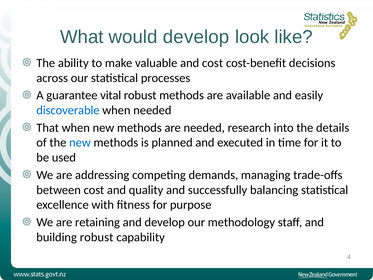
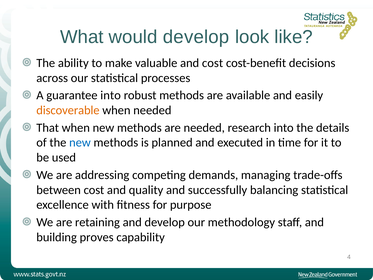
guarantee vital: vital -> into (111, 95)
discoverable colour: blue -> orange (68, 110)
building robust: robust -> proves (97, 237)
